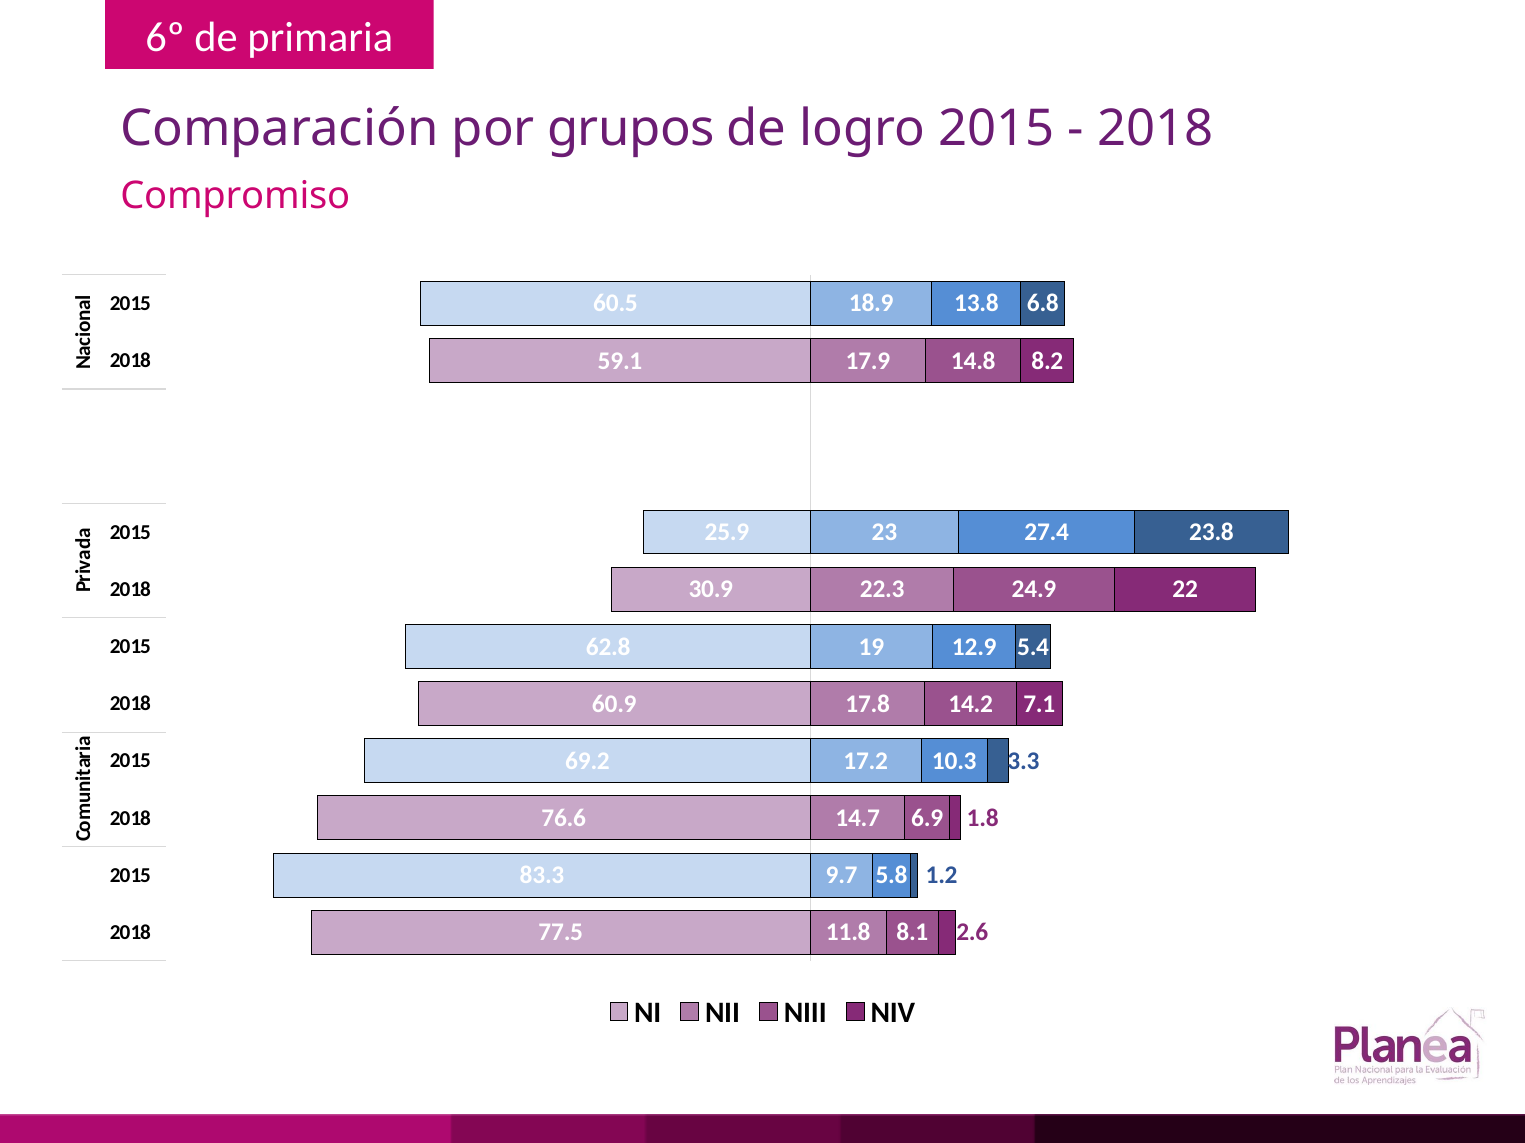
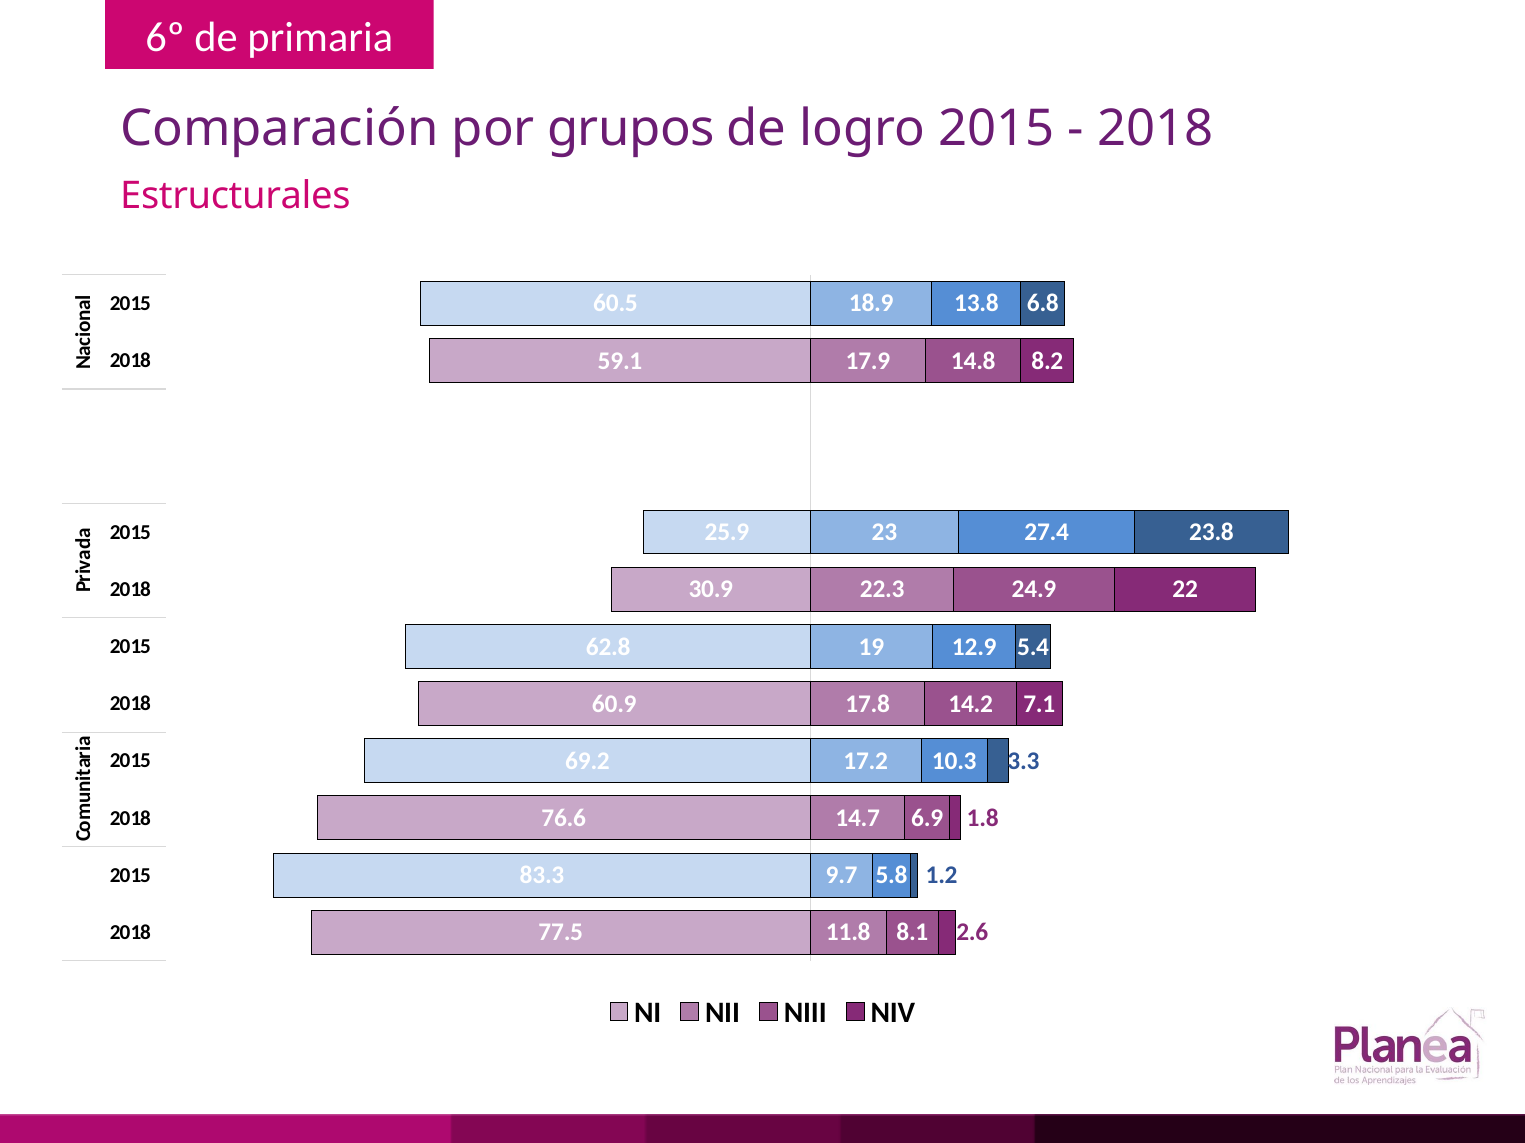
Compromiso: Compromiso -> Estructurales (235, 197)
